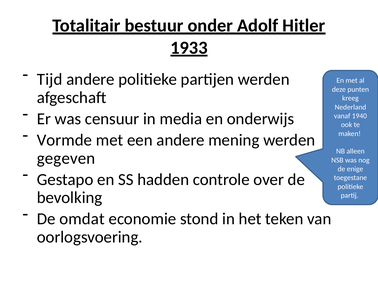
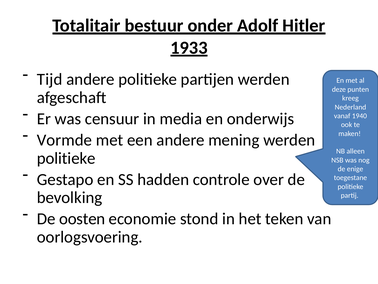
gegeven: gegeven -> politieke (66, 158)
omdat: omdat -> oosten (82, 218)
